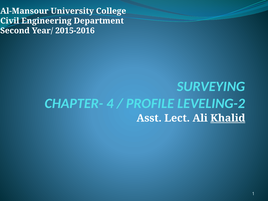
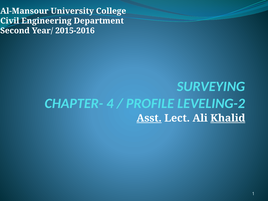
Asst underline: none -> present (149, 118)
